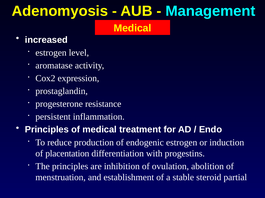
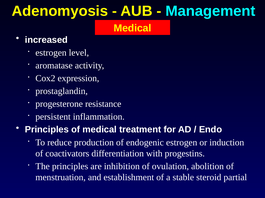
placentation: placentation -> coactivators (67, 154)
